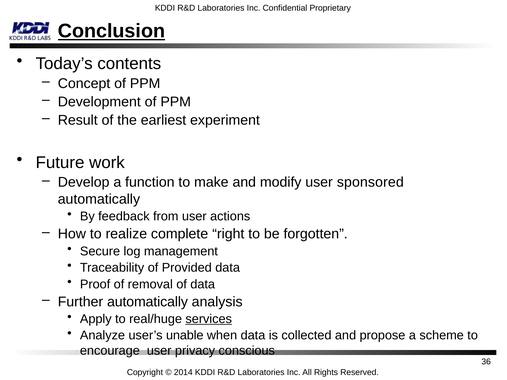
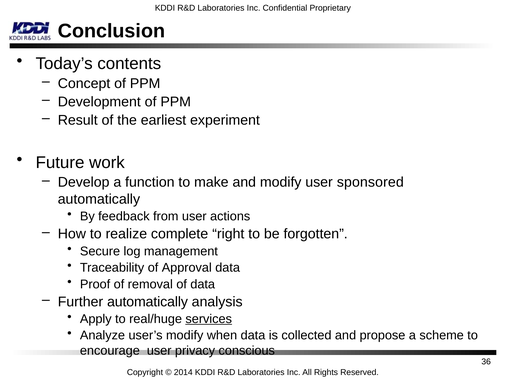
Conclusion underline: present -> none (112, 31)
Provided: Provided -> Approval (187, 268)
user’s unable: unable -> modify (185, 336)
